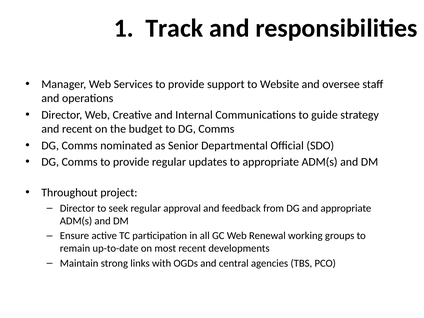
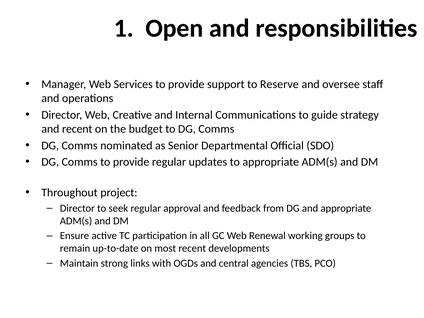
Track: Track -> Open (174, 28)
Website: Website -> Reserve (279, 84)
